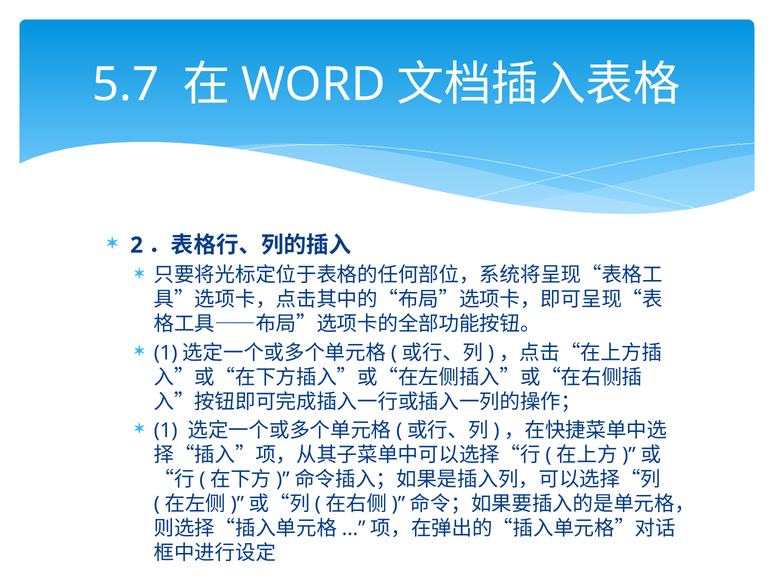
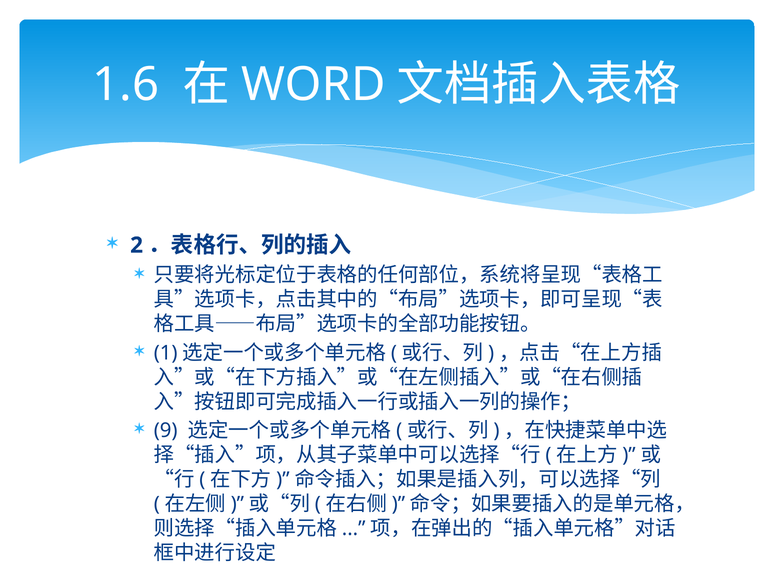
5.7: 5.7 -> 1.6 (126, 85)
1: 1 -> 9 (166, 430)
